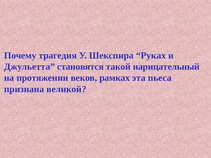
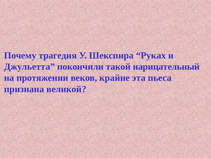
становятся: становятся -> покончили (80, 67)
рамках: рамках -> крайне (115, 78)
